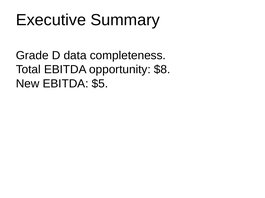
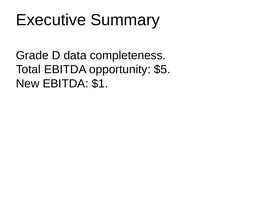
$8: $8 -> $5 (162, 70)
$5: $5 -> $1 (100, 84)
